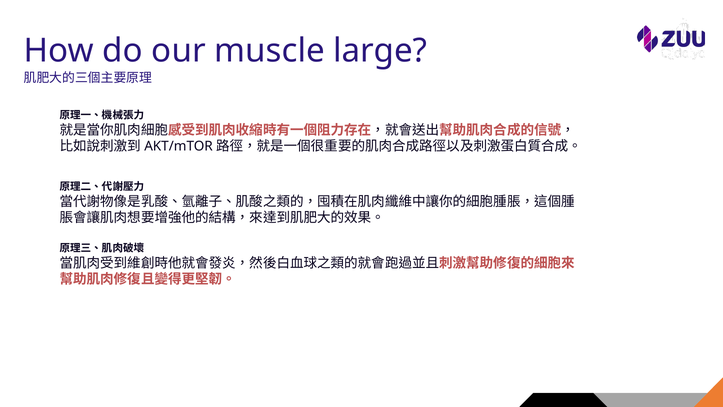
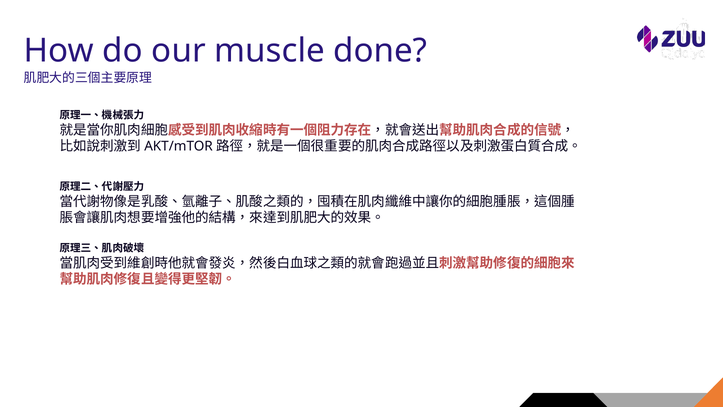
large: large -> done (380, 51)
